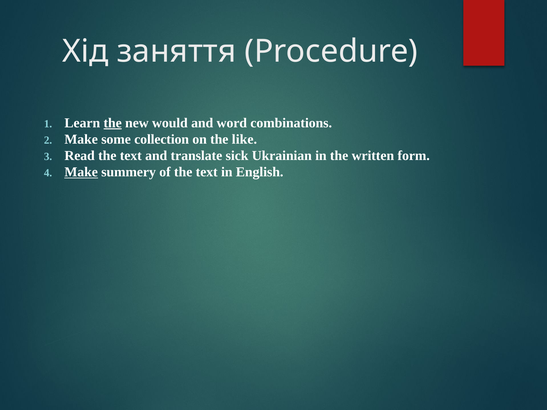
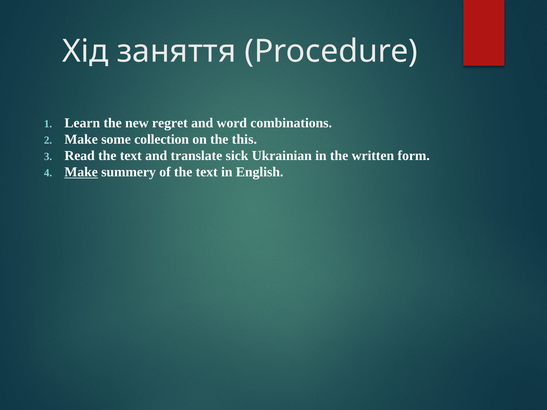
the underline: present -> none (113, 123)
would: would -> regret (170, 123)
like: like -> this (244, 139)
